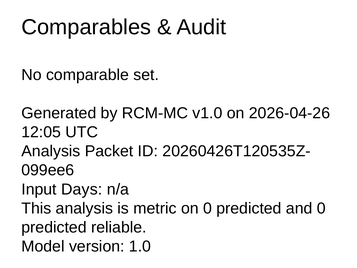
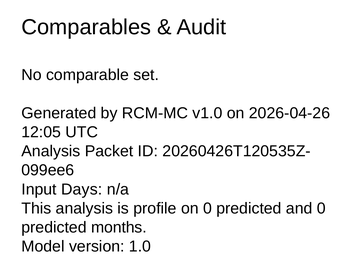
metric: metric -> profile (155, 208)
reliable: reliable -> months (119, 227)
